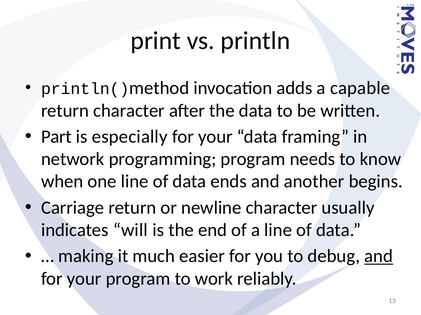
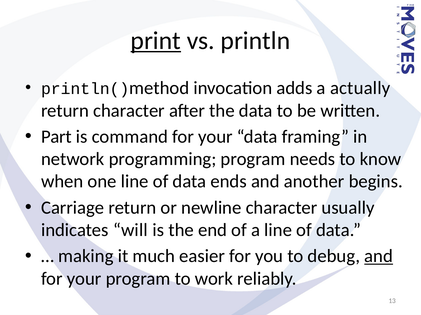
print underline: none -> present (156, 41)
capable: capable -> actually (360, 88)
especially: especially -> command (130, 137)
